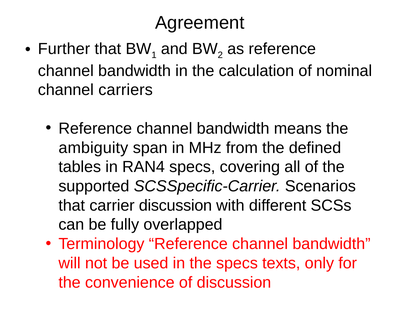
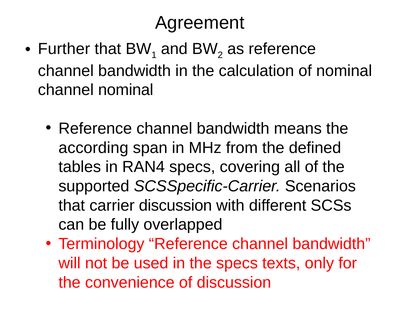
channel carriers: carriers -> nominal (126, 90)
ambiguity: ambiguity -> according (93, 147)
